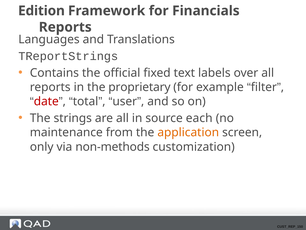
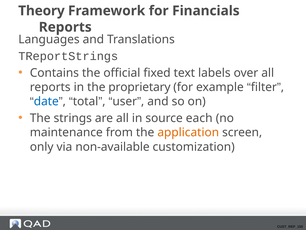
Edition: Edition -> Theory (41, 11)
date colour: red -> blue (46, 101)
non-methods: non-methods -> non-available (113, 147)
